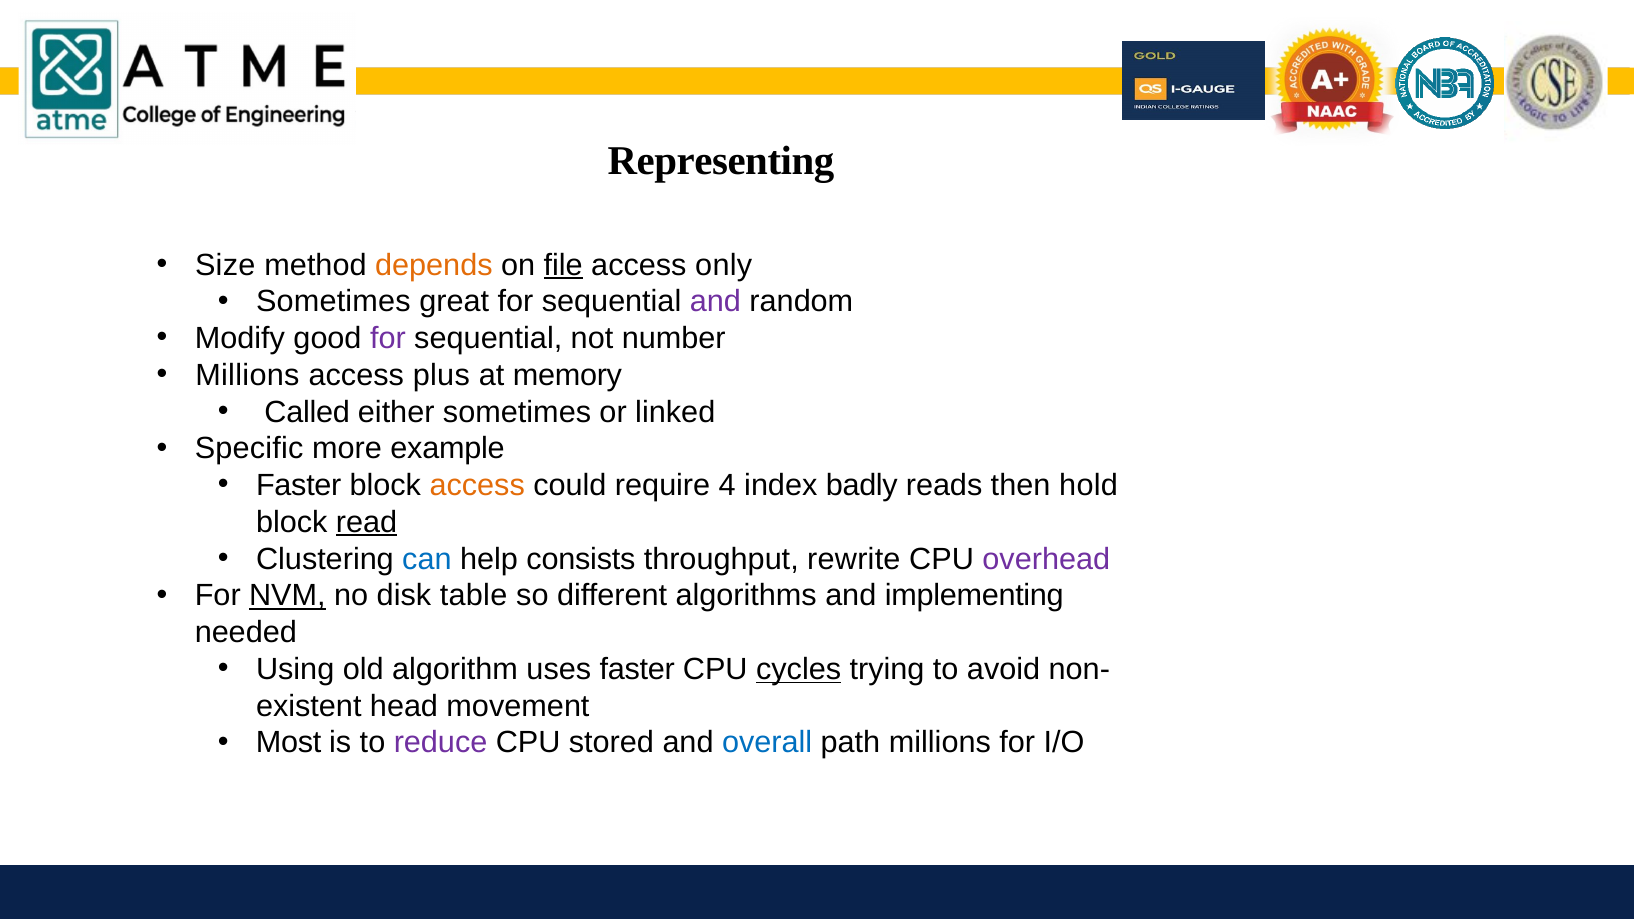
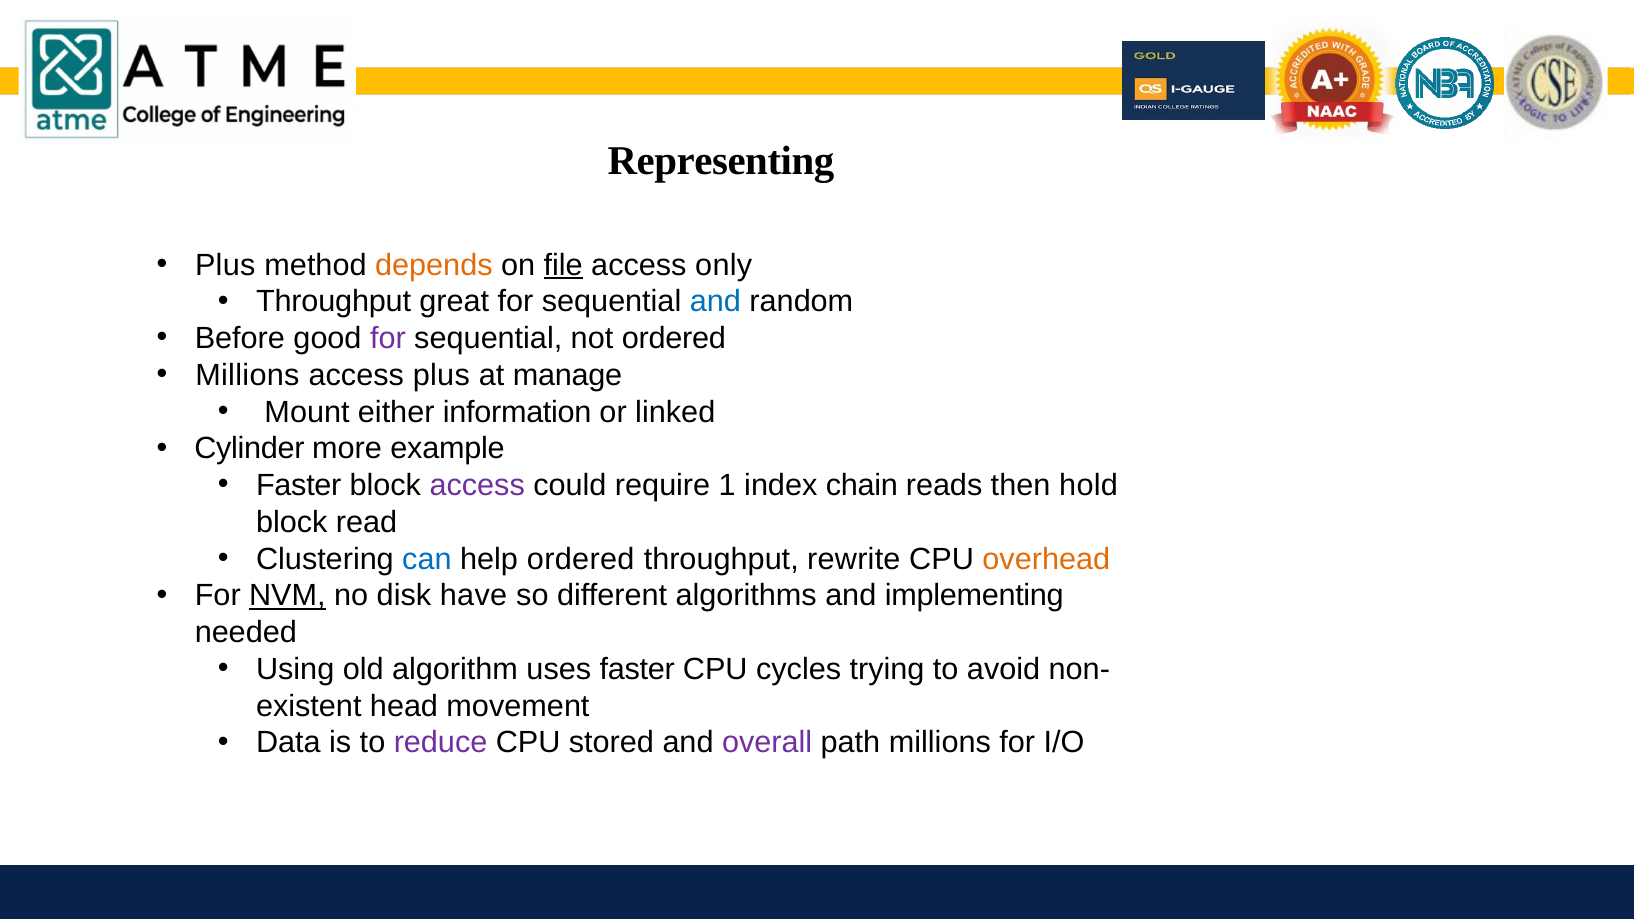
Size: Size -> Plus (225, 265)
Sometimes: Sometimes -> Throughput (334, 302)
and colour: purple -> blue (715, 302)
Modify: Modify -> Before (240, 338)
not number: number -> ordered (674, 338)
memory: memory -> manage (567, 375)
Called: Called -> Mount (307, 412)
either sometimes: sometimes -> information (517, 412)
Specific: Specific -> Cylinder (249, 449)
access colour: orange -> purple (477, 486)
4: 4 -> 1 (727, 486)
badly: badly -> chain (862, 486)
read underline: present -> none (367, 522)
help consists: consists -> ordered (581, 559)
overhead colour: purple -> orange (1046, 559)
table: table -> have (474, 596)
cycles underline: present -> none (799, 669)
Most: Most -> Data (288, 743)
overall colour: blue -> purple (767, 743)
